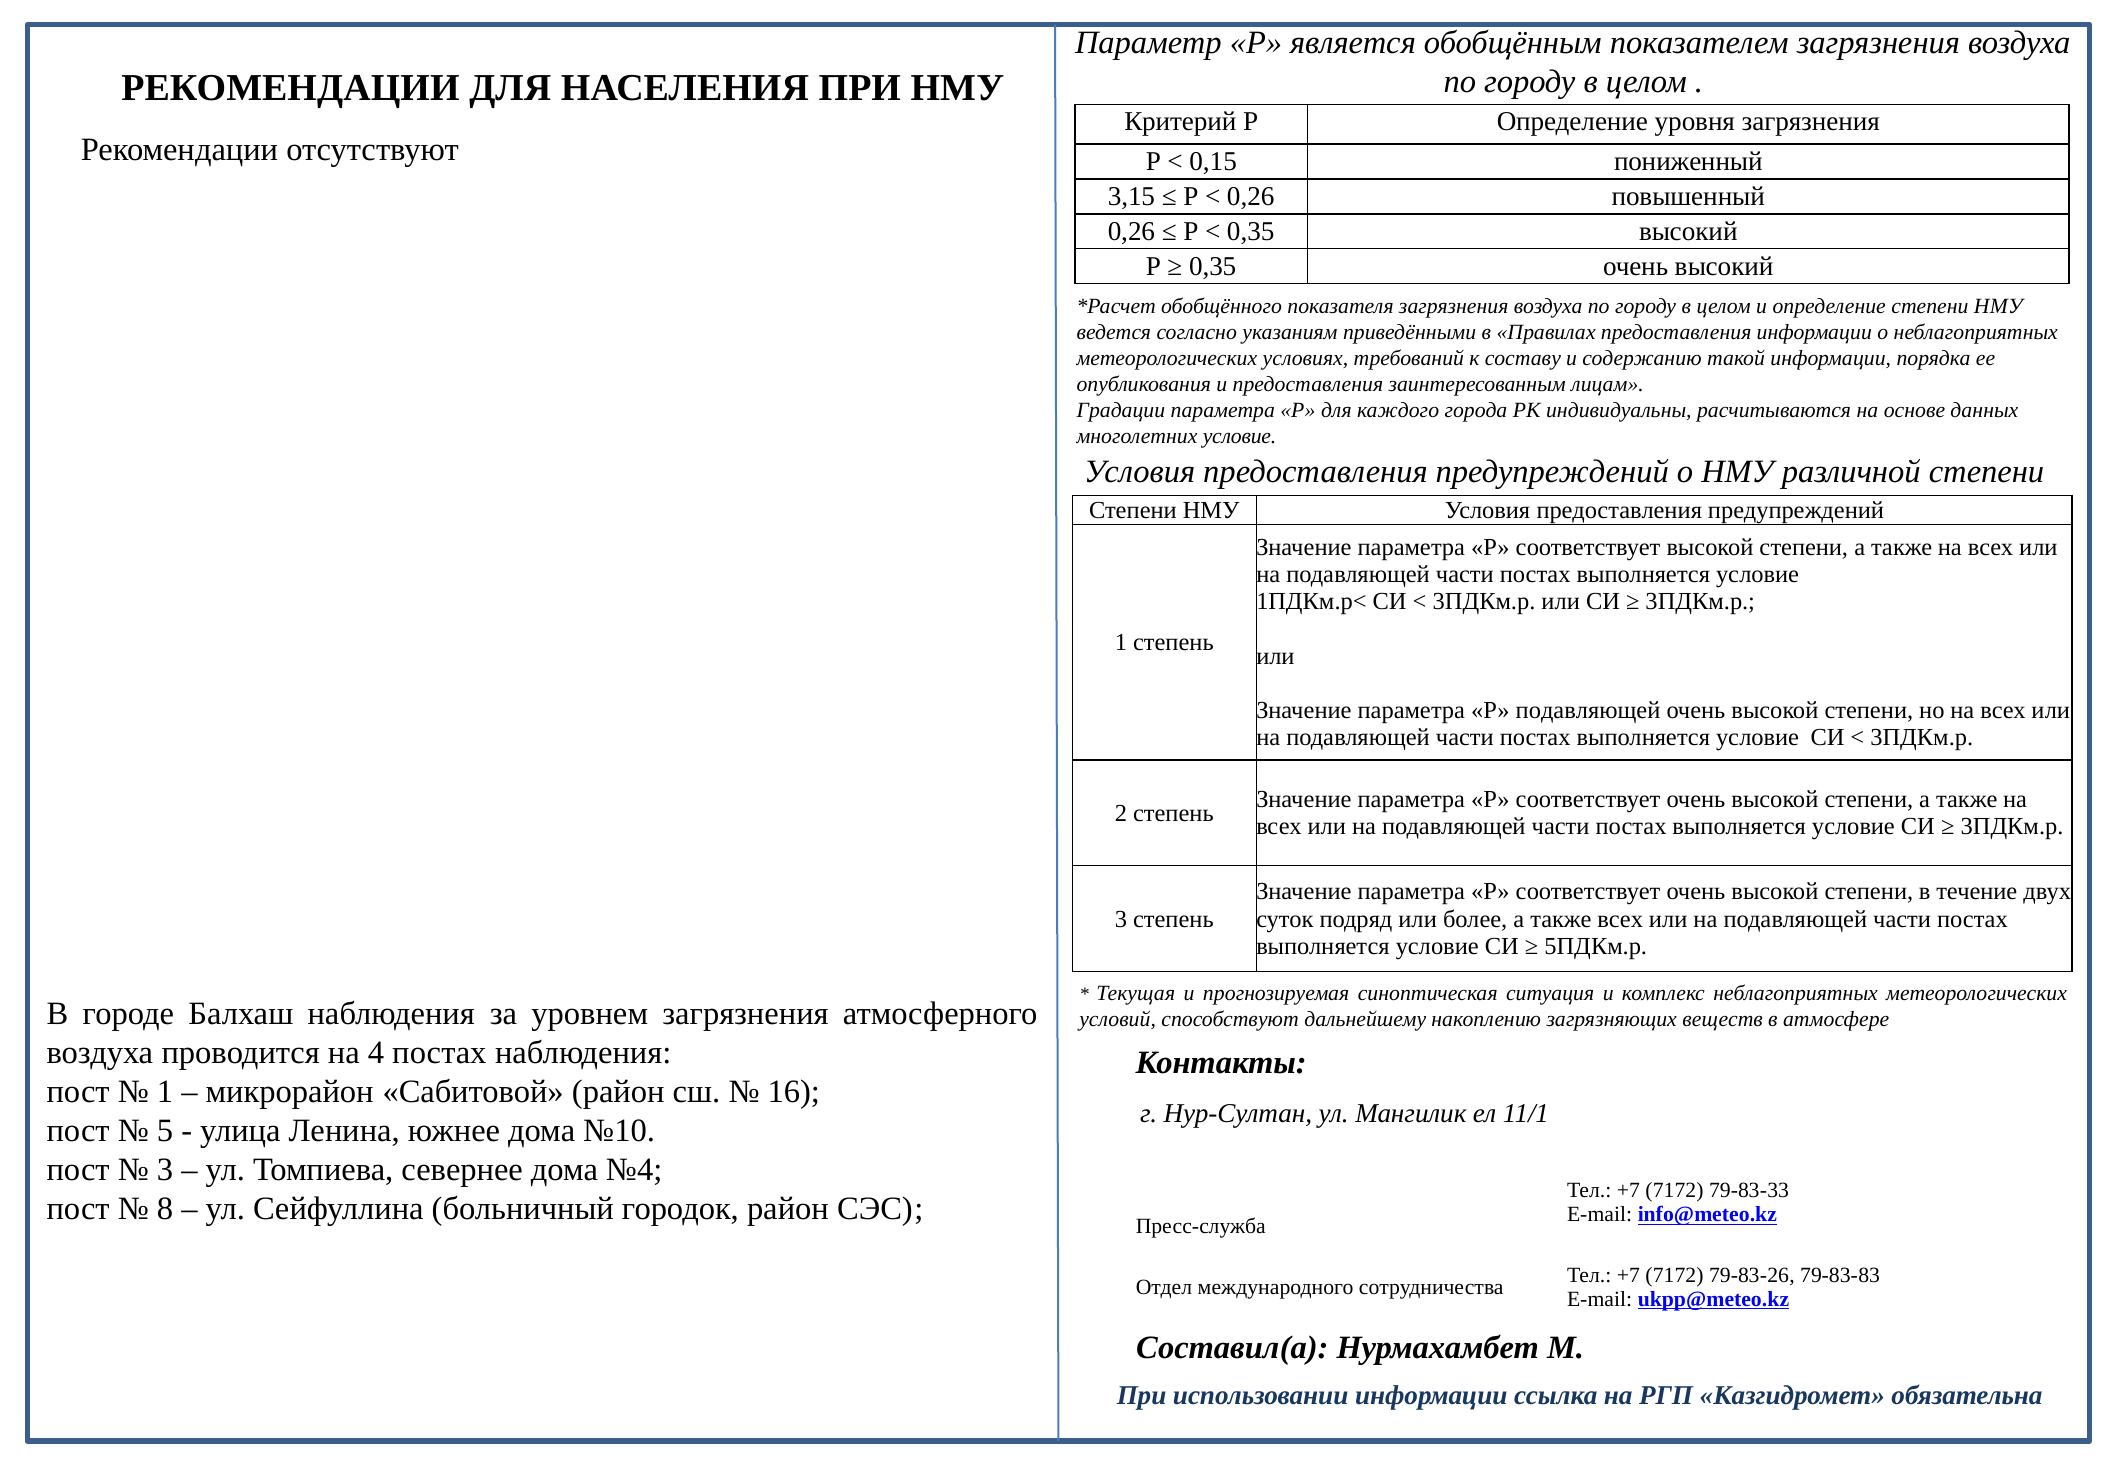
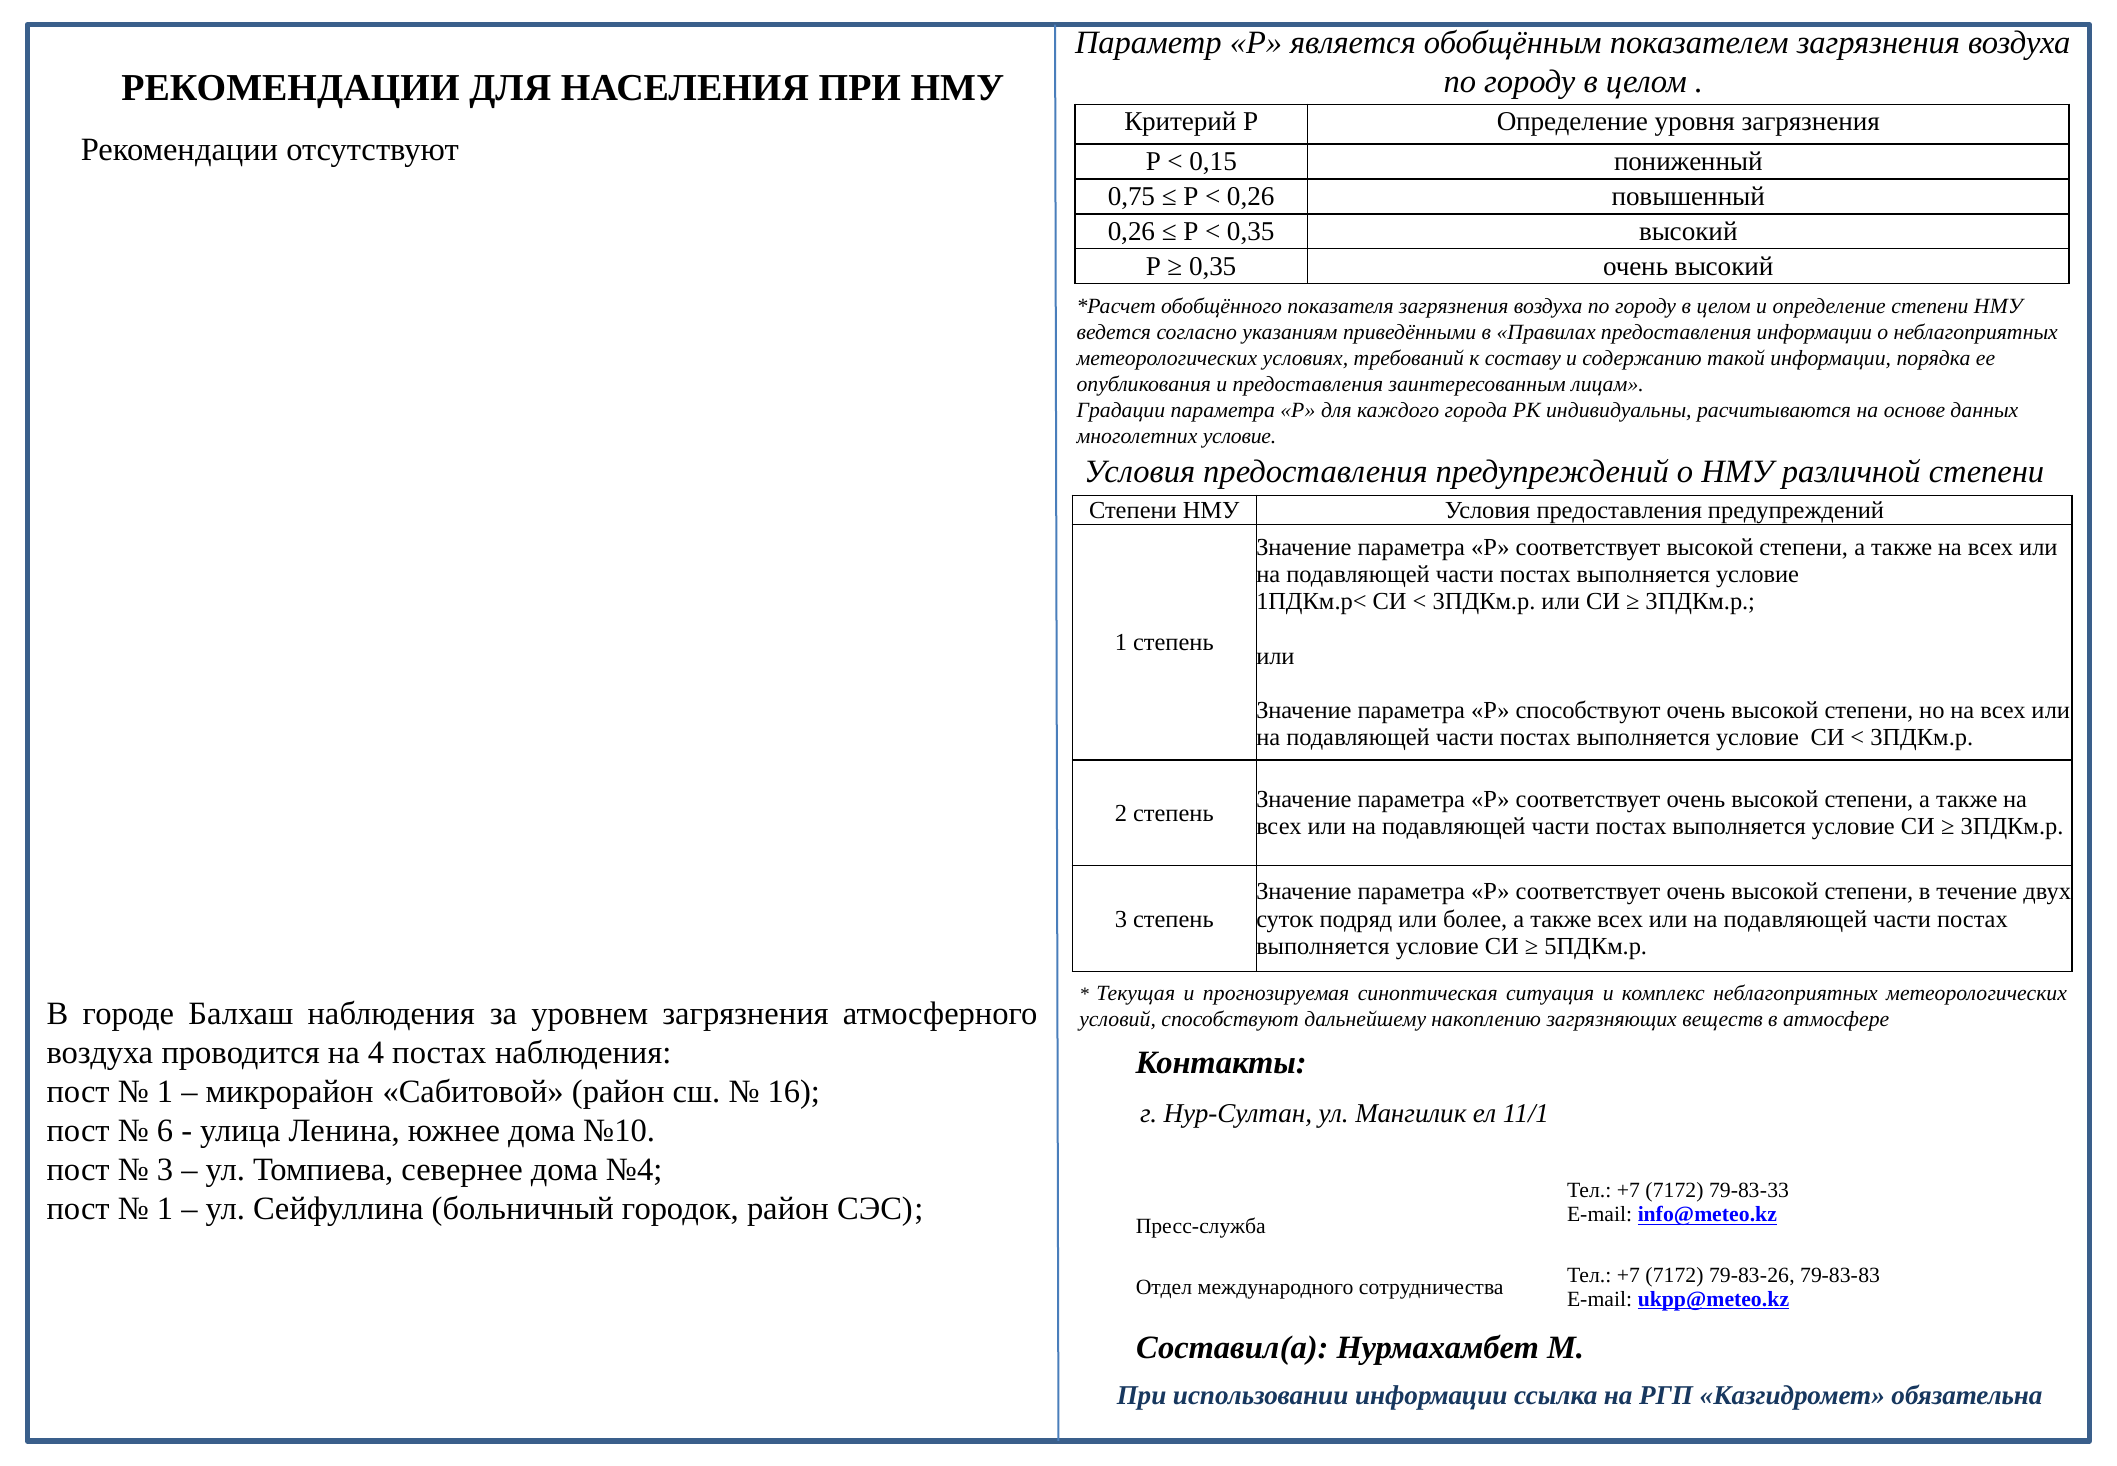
3,15: 3,15 -> 0,75 (1131, 196)
Р подавляющей: подавляющей -> способствуют (1588, 710)
5: 5 -> 6 (165, 1131)
8: 8 -> 1 (165, 1209)
